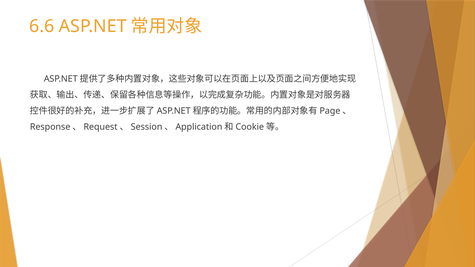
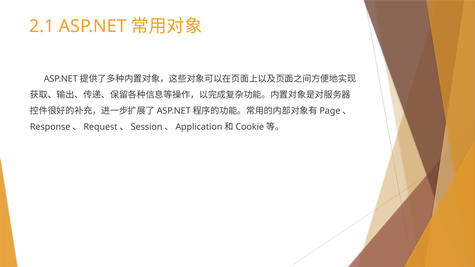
6.6: 6.6 -> 2.1 (42, 26)
